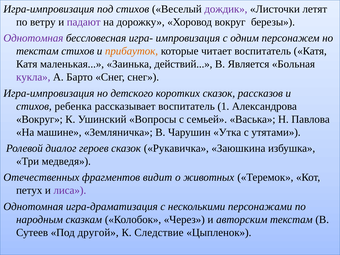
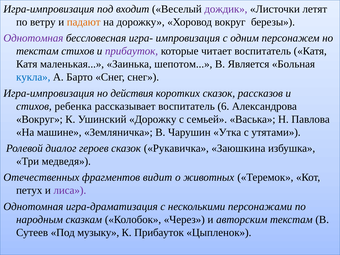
под стихов: стихов -> входит (133, 9)
падают colour: purple -> orange (84, 22)
прибауток colour: orange -> purple (132, 51)
действий: действий -> шепотом (183, 64)
кукла colour: purple -> blue (33, 77)
детского: детского -> действия (132, 93)
1: 1 -> 6 (223, 106)
Ушинский Вопросы: Вопросы -> Дорожку (153, 119)
другой: другой -> музыку (98, 232)
К Следствие: Следствие -> Прибауток (159, 232)
